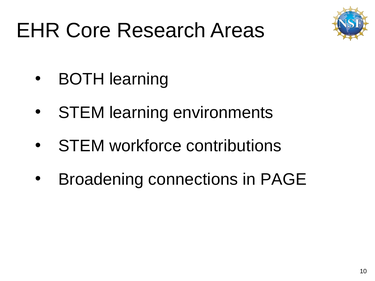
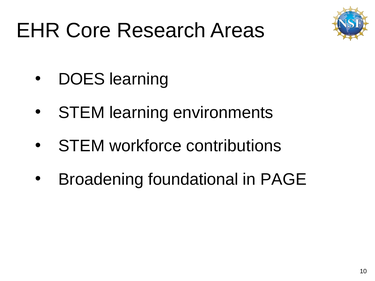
BOTH: BOTH -> DOES (82, 79)
connections: connections -> foundational (193, 179)
